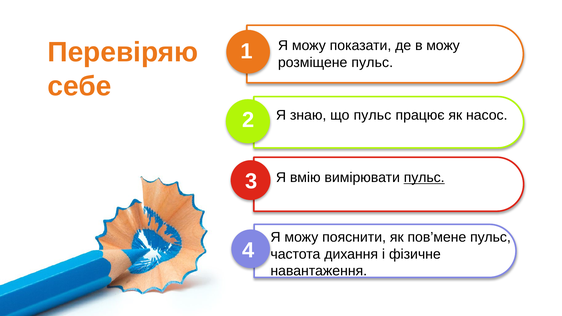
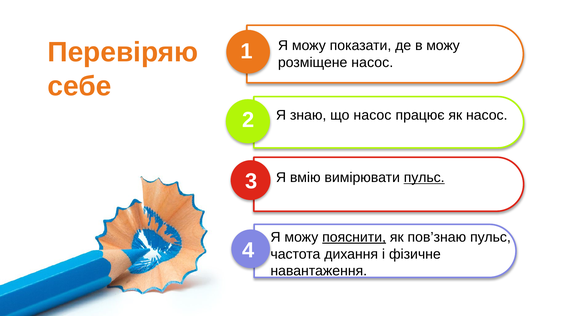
розміщене пульс: пульс -> насос (372, 63)
що пульс: пульс -> насос (372, 115)
пояснити underline: none -> present (354, 237)
пов’мене: пов’мене -> пов’знаю (437, 237)
